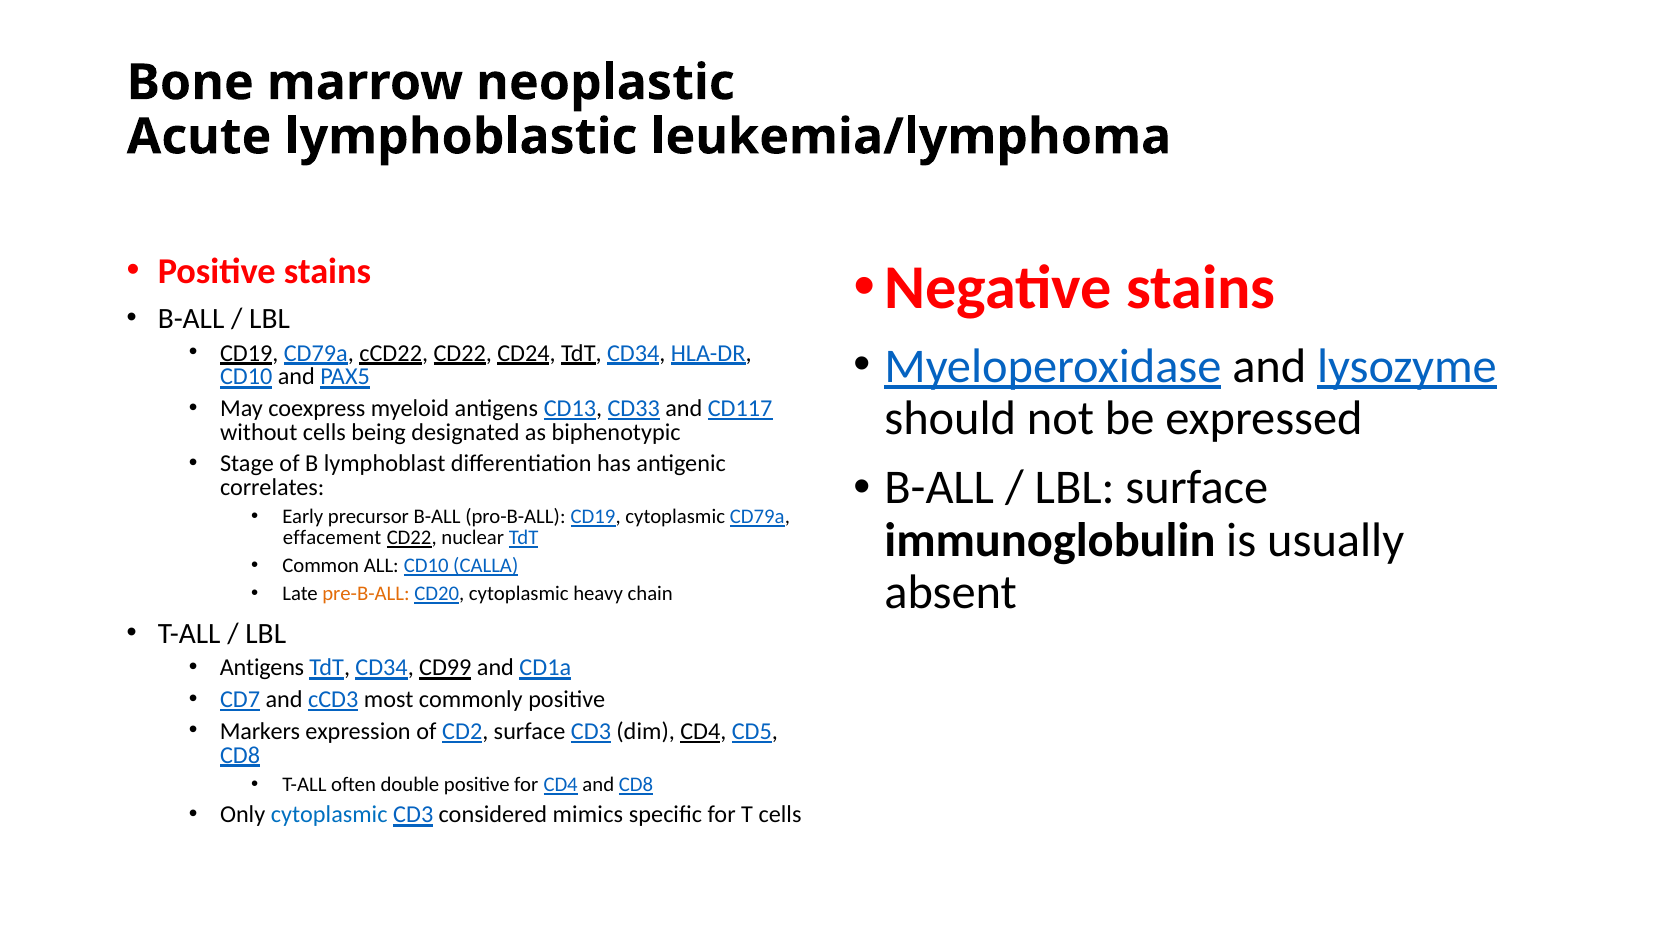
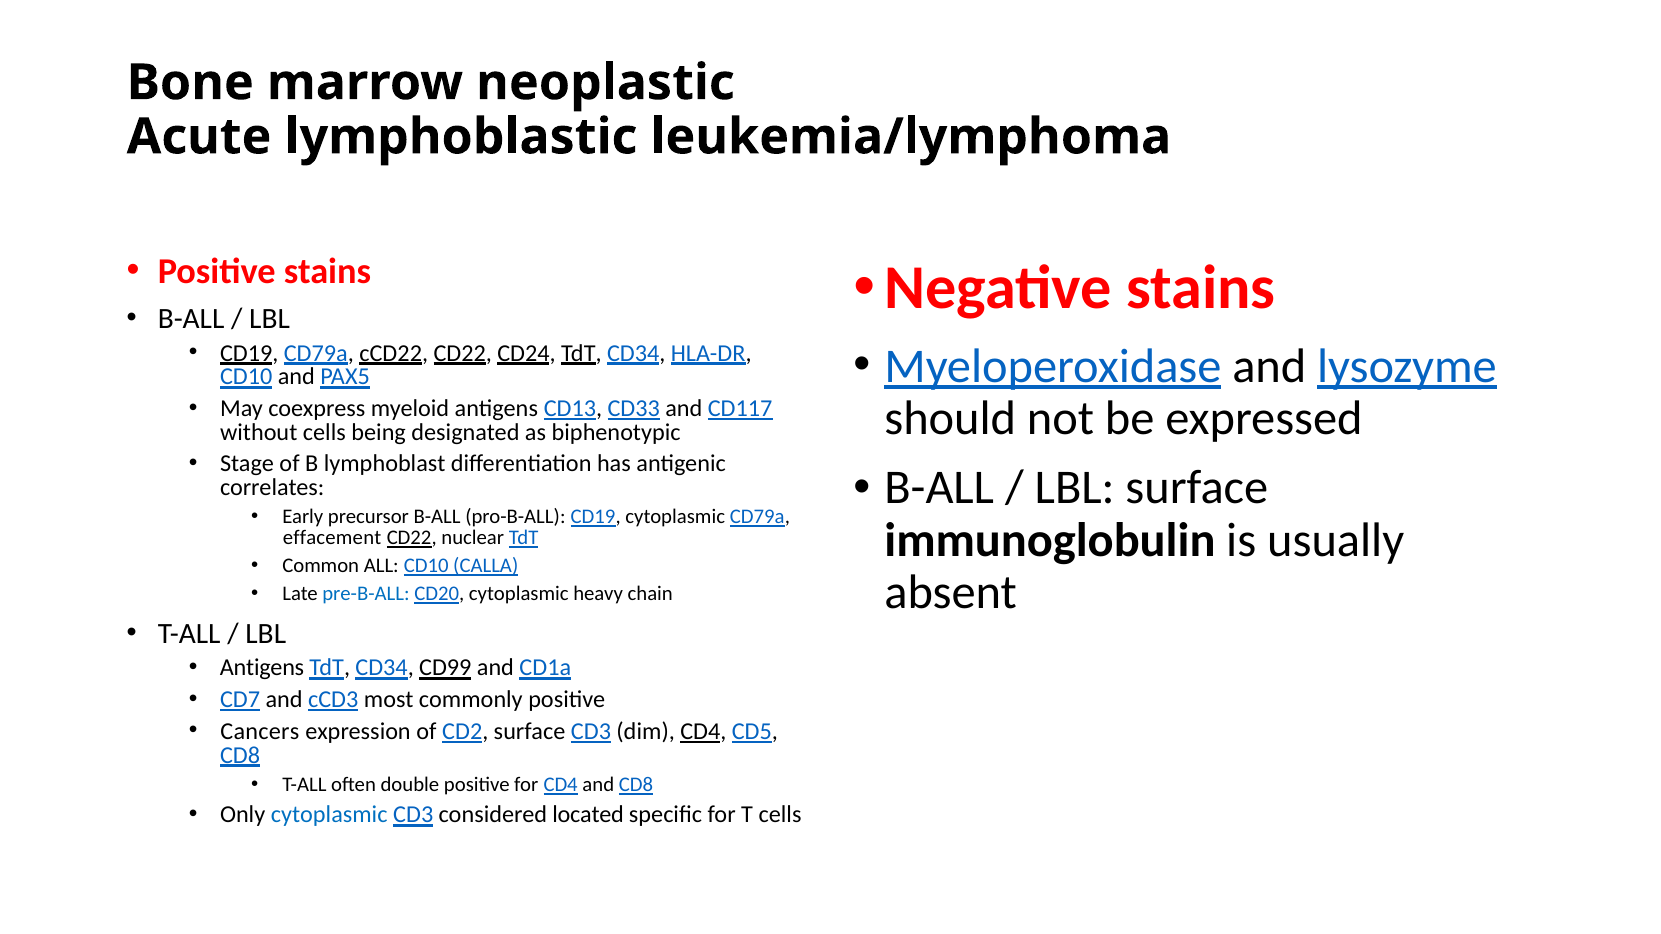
pre-B-ALL colour: orange -> blue (366, 594)
Markers: Markers -> Cancers (260, 731)
mimics: mimics -> located (588, 815)
